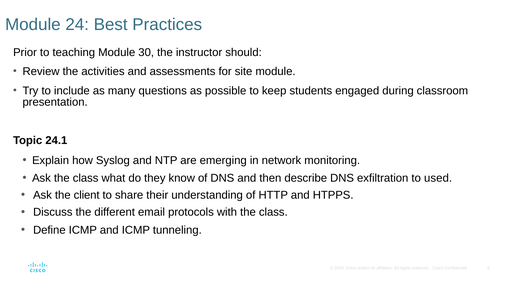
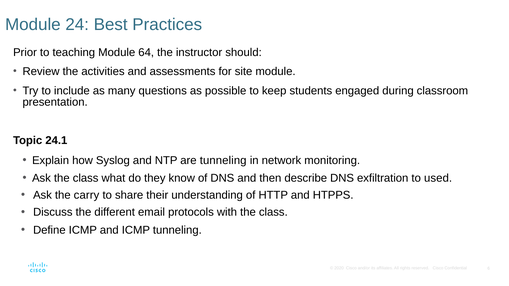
30: 30 -> 64 (146, 53)
are emerging: emerging -> tunneling (223, 161)
client: client -> carry (87, 195)
